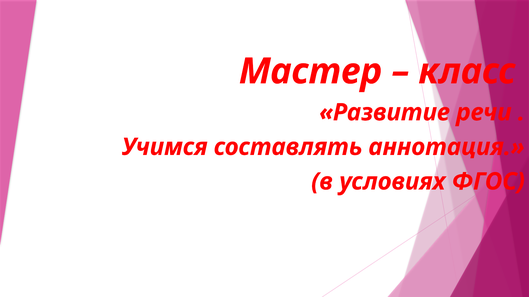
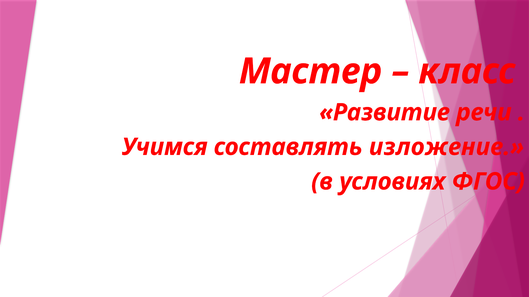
аннотация: аннотация -> изложение (446, 147)
